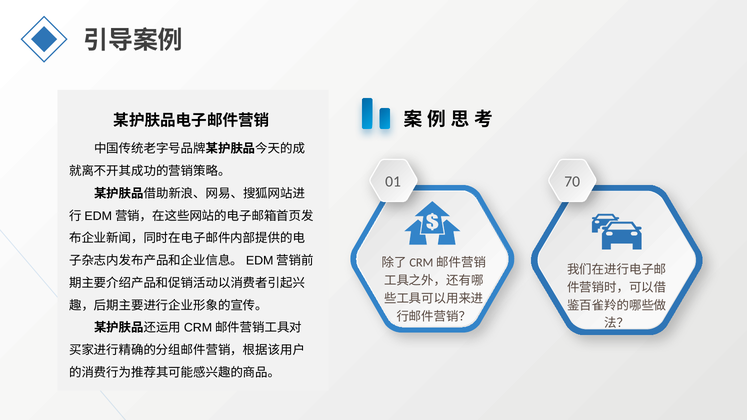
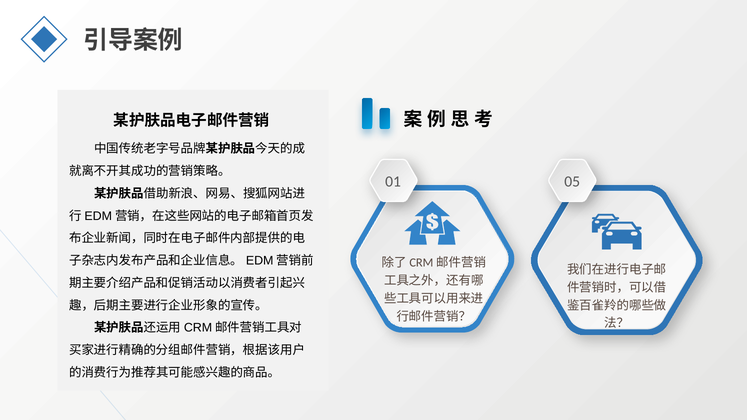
70: 70 -> 05 (572, 182)
